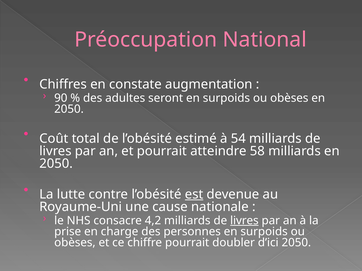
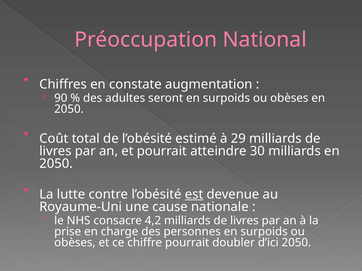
54: 54 -> 29 (238, 139)
58: 58 -> 30 (257, 151)
livres underline: present -> none (244, 221)
